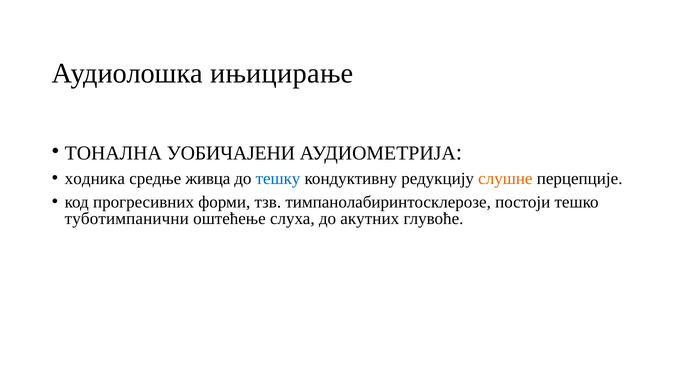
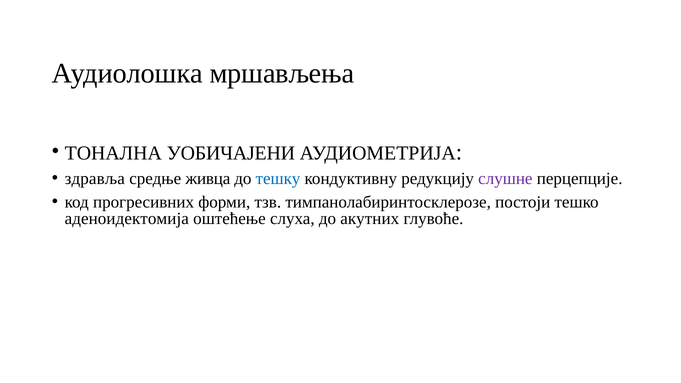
ињицирање: ињицирање -> мршављења (282, 73)
ходника: ходника -> здравља (95, 179)
слушне colour: orange -> purple (505, 179)
туботимпанични: туботимпанични -> аденоидектомија (127, 218)
